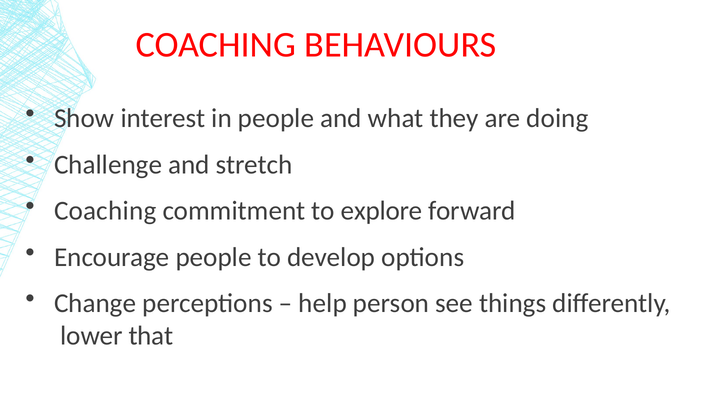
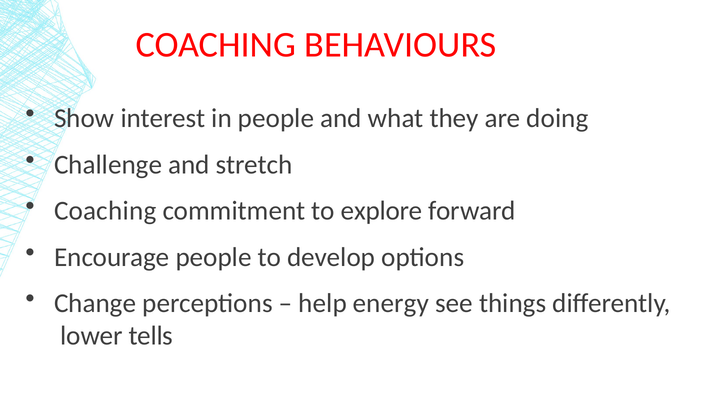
person: person -> energy (391, 303)
that: that -> tells (151, 336)
